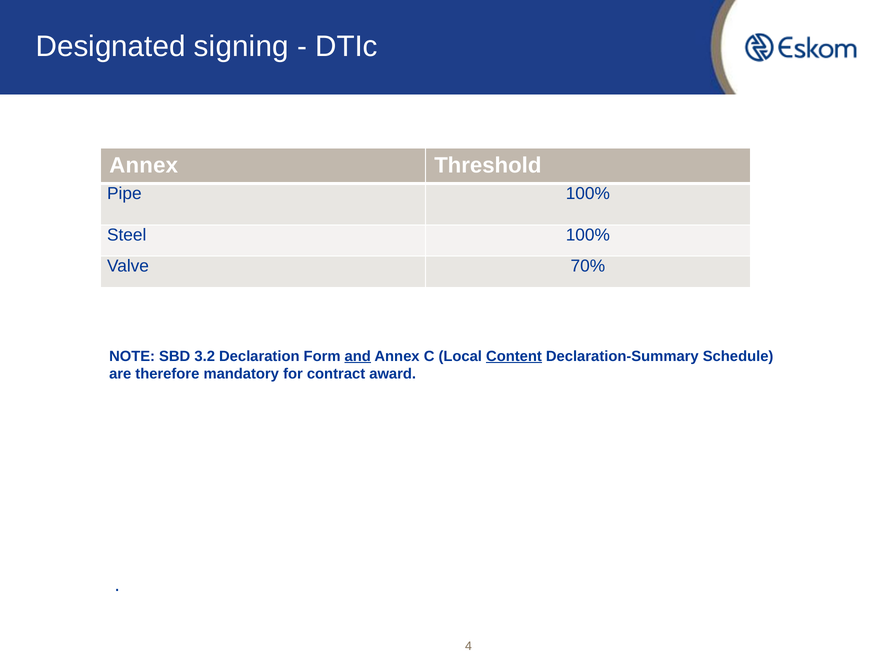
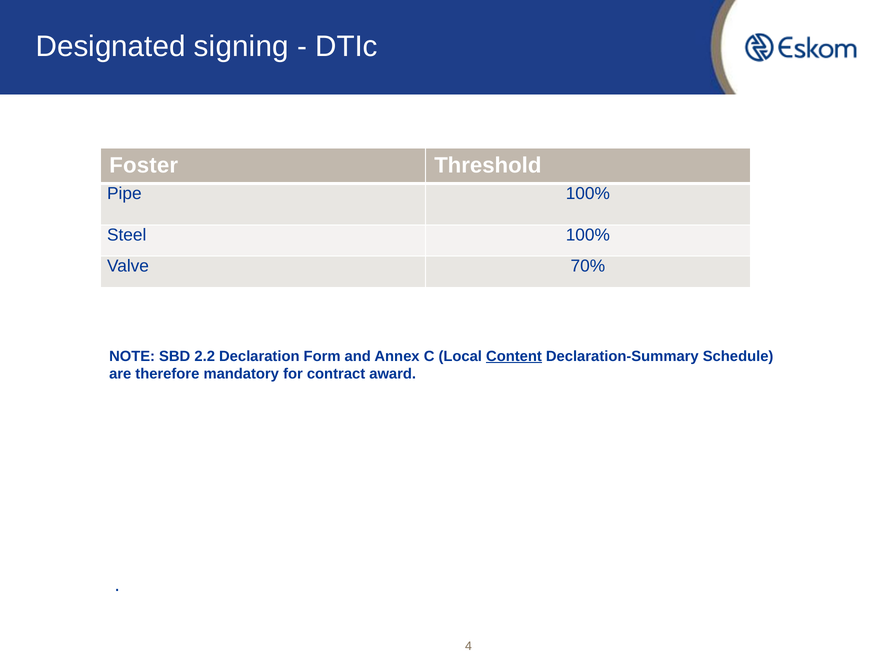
Annex: Annex -> Foster (144, 165)
3.2: 3.2 -> 2.2 (205, 356)
and underline: present -> none (358, 356)
